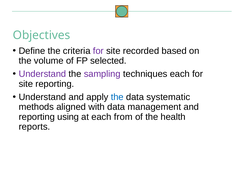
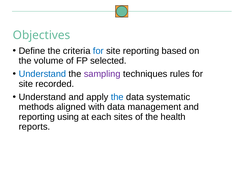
for colour: purple -> blue (98, 51)
site recorded: recorded -> reporting (141, 51)
Understand colour: purple -> blue (42, 74)
techniques each: each -> rules (180, 74)
site reporting: reporting -> recorded (55, 84)
from: from -> sites (123, 117)
